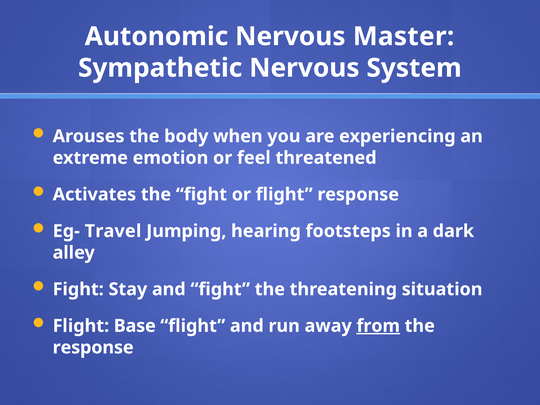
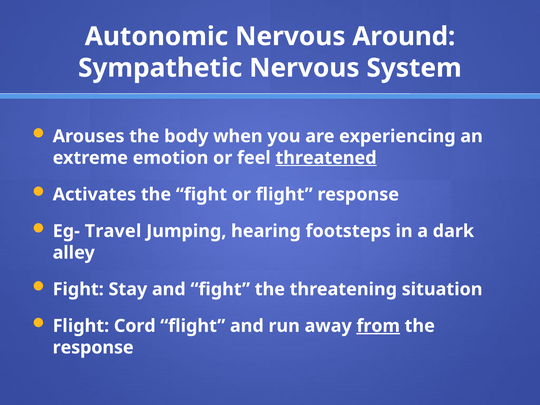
Master: Master -> Around (404, 36)
threatened underline: none -> present (326, 158)
Base: Base -> Cord (135, 326)
